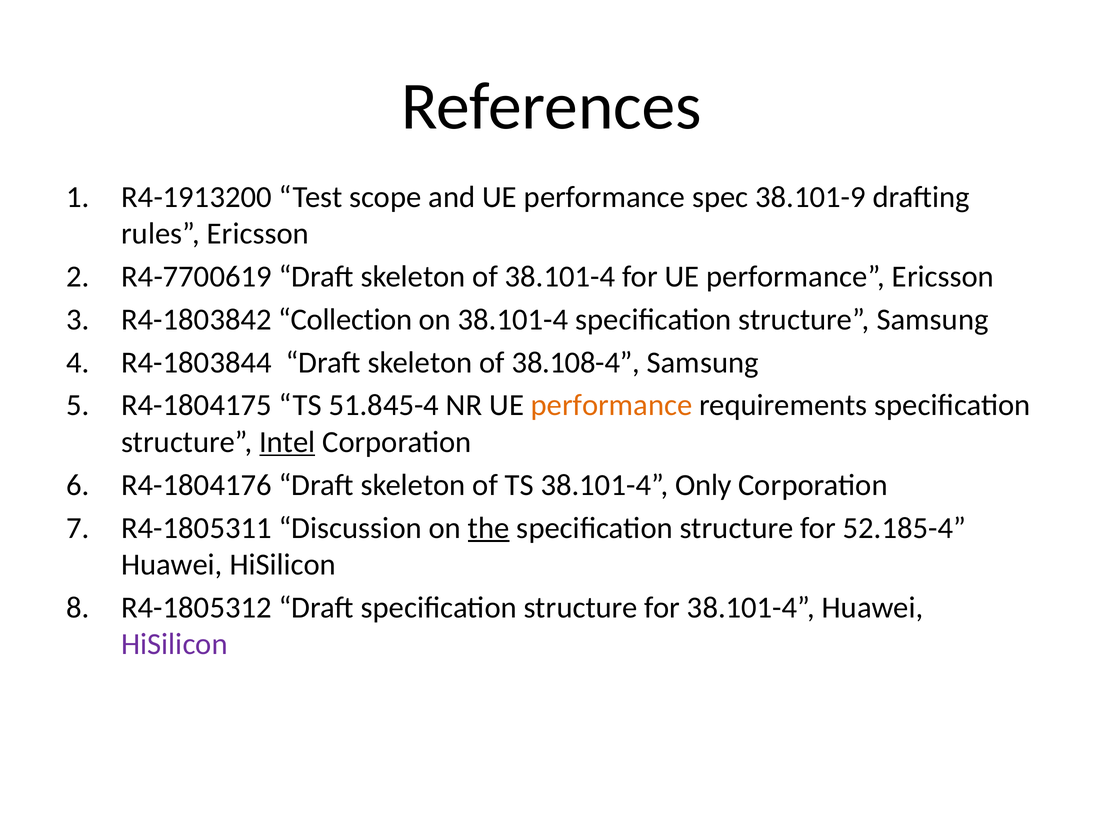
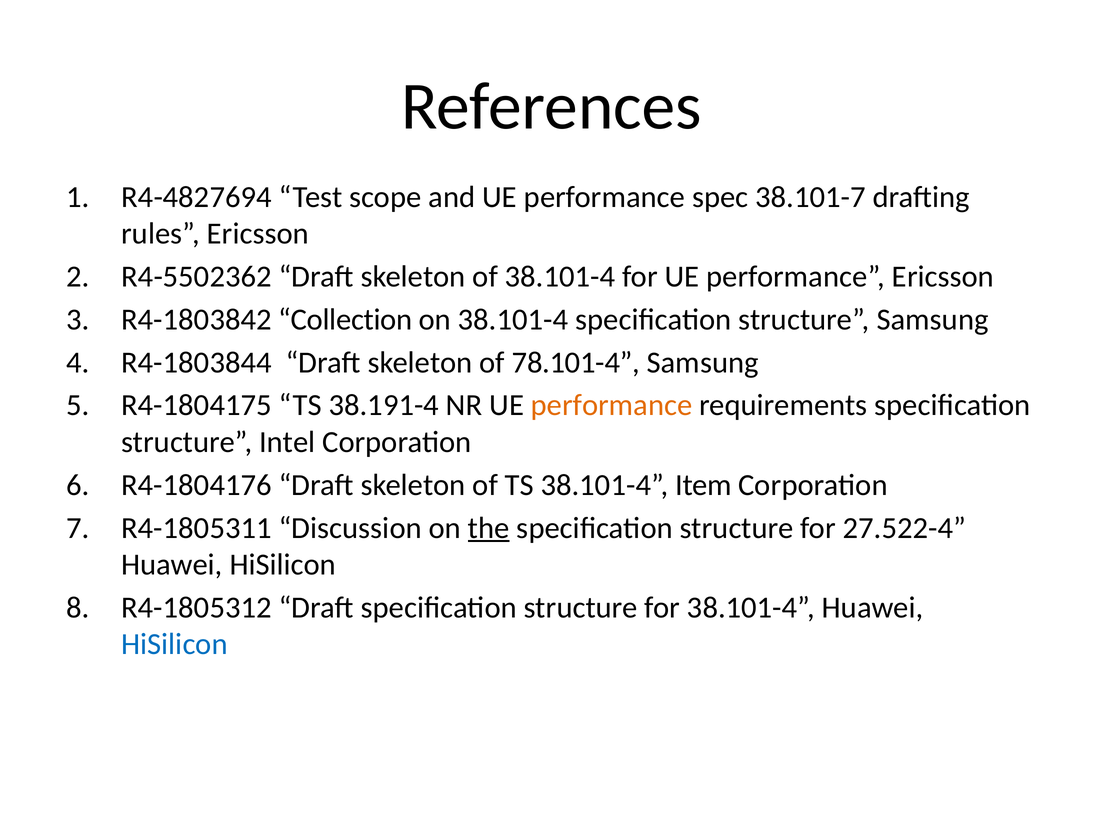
R4-1913200: R4-1913200 -> R4-4827694 (196, 197)
38.101-9: 38.101-9 -> 38.101-7 (811, 197)
R4-7700619: R4-7700619 -> R4-5502362 (196, 277)
38.108-4: 38.108-4 -> 78.101-4 (576, 363)
51.845-4: 51.845-4 -> 38.191-4 (384, 405)
Intel underline: present -> none (287, 442)
Only: Only -> Item (703, 485)
52.185-4: 52.185-4 -> 27.522-4 (904, 528)
HiSilicon colour: purple -> blue (174, 645)
